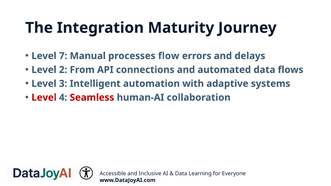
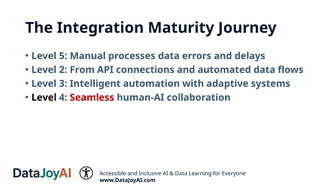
7: 7 -> 5 (63, 56)
processes flow: flow -> data (169, 56)
Level colour: red -> black (44, 98)
